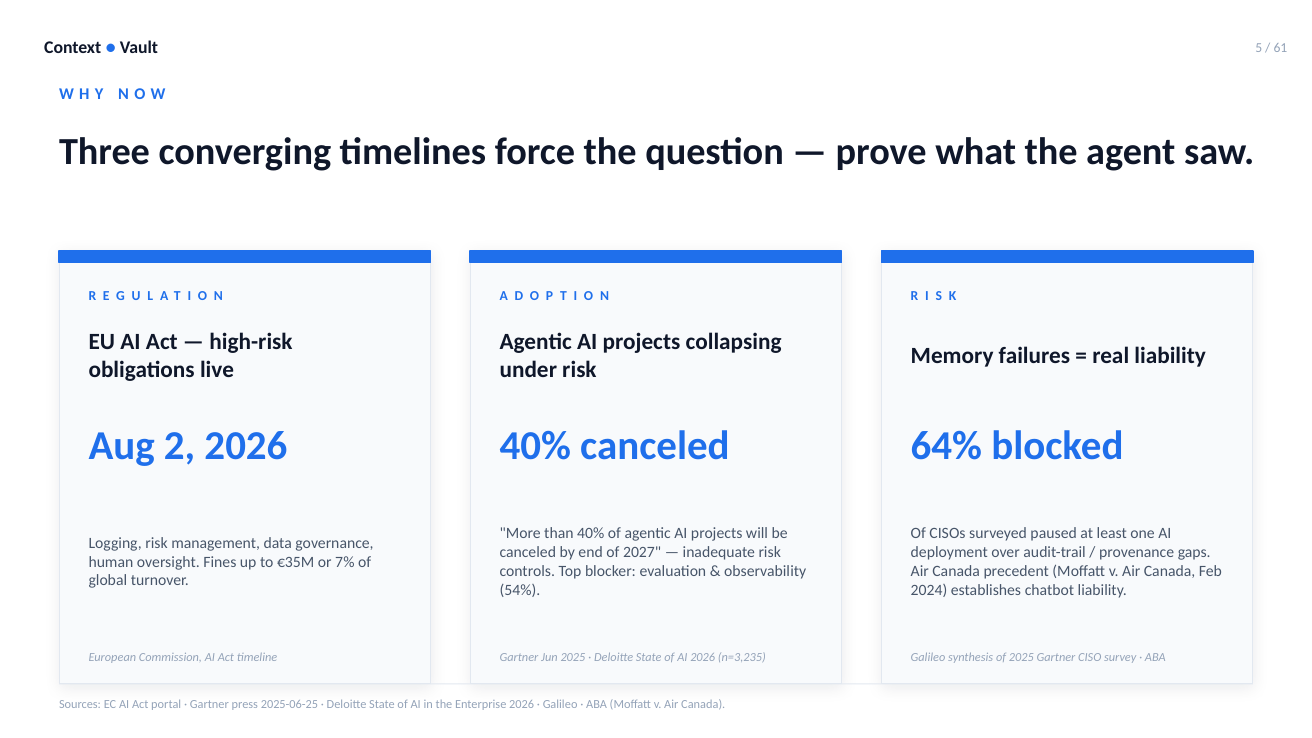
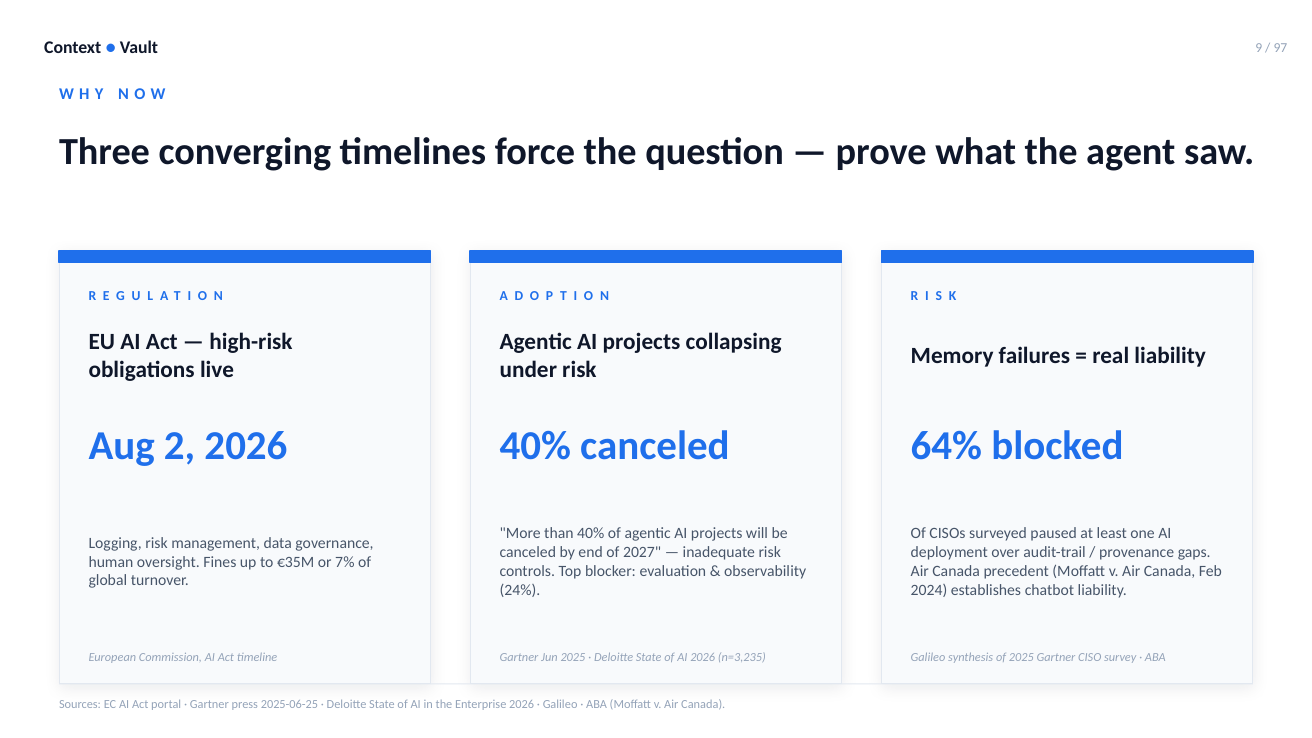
5: 5 -> 9 (1259, 48)
61: 61 -> 97 (1280, 48)
54%: 54% -> 24% (520, 590)
